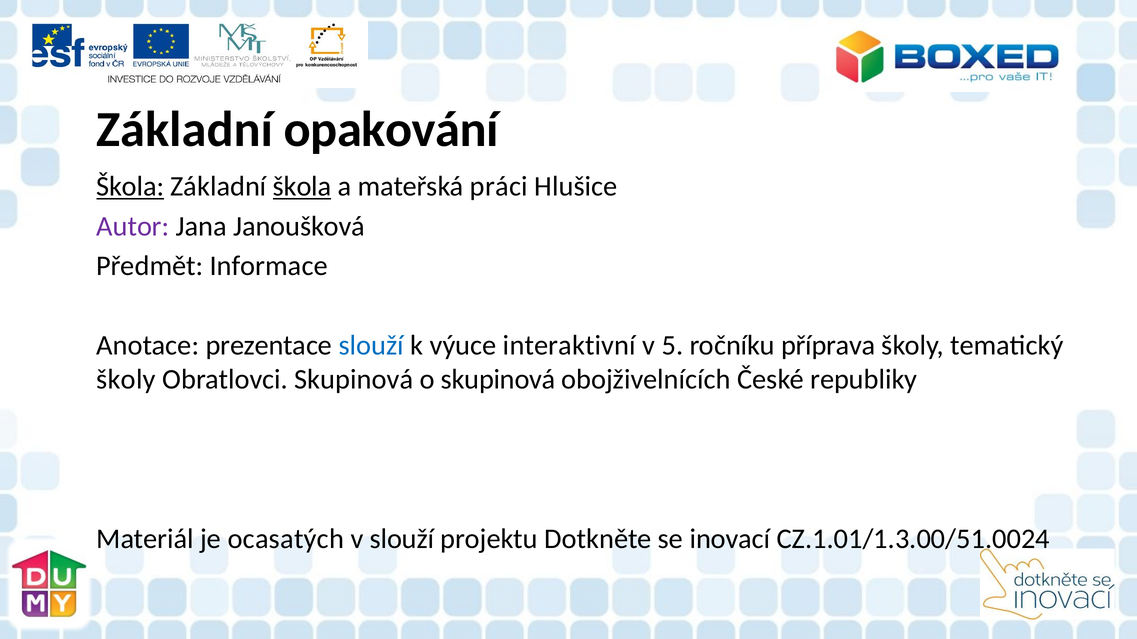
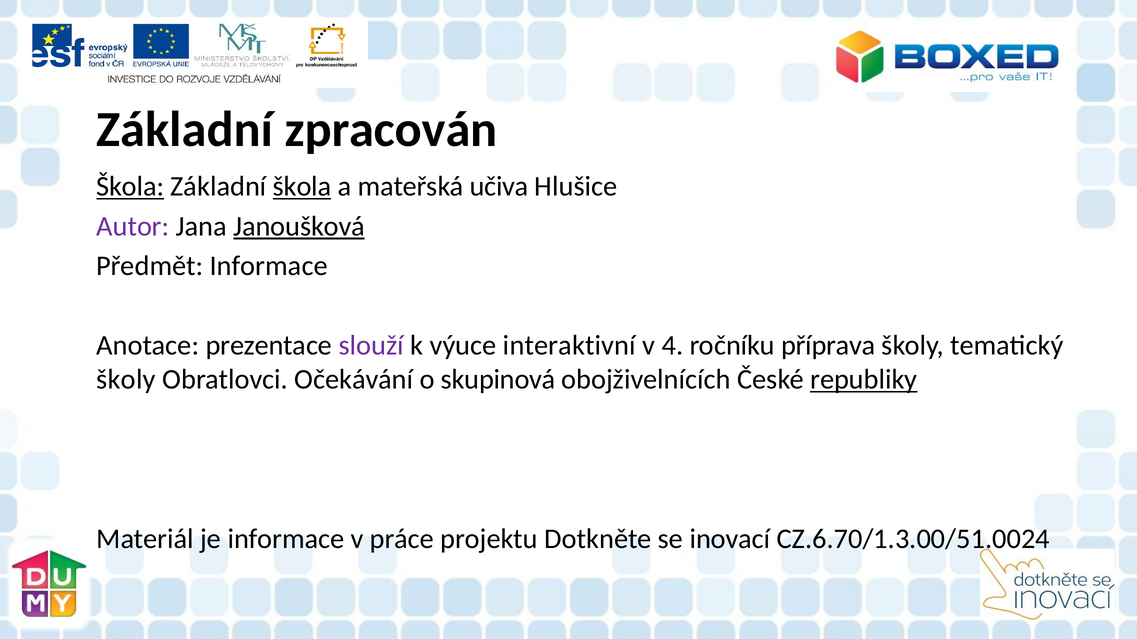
opakování: opakování -> zpracován (391, 129)
práci: práci -> učiva (499, 187)
Janoušková underline: none -> present (299, 226)
slouží colour: blue -> purple (371, 346)
5: 5 -> 4 (672, 346)
Obratlovci Skupinová: Skupinová -> Očekávání (354, 380)
republiky underline: none -> present (864, 380)
je ocasatých: ocasatých -> informace (286, 539)
v slouží: slouží -> práce (402, 539)
CZ.1.01/1.3.00/51.0024: CZ.1.01/1.3.00/51.0024 -> CZ.6.70/1.3.00/51.0024 (913, 539)
